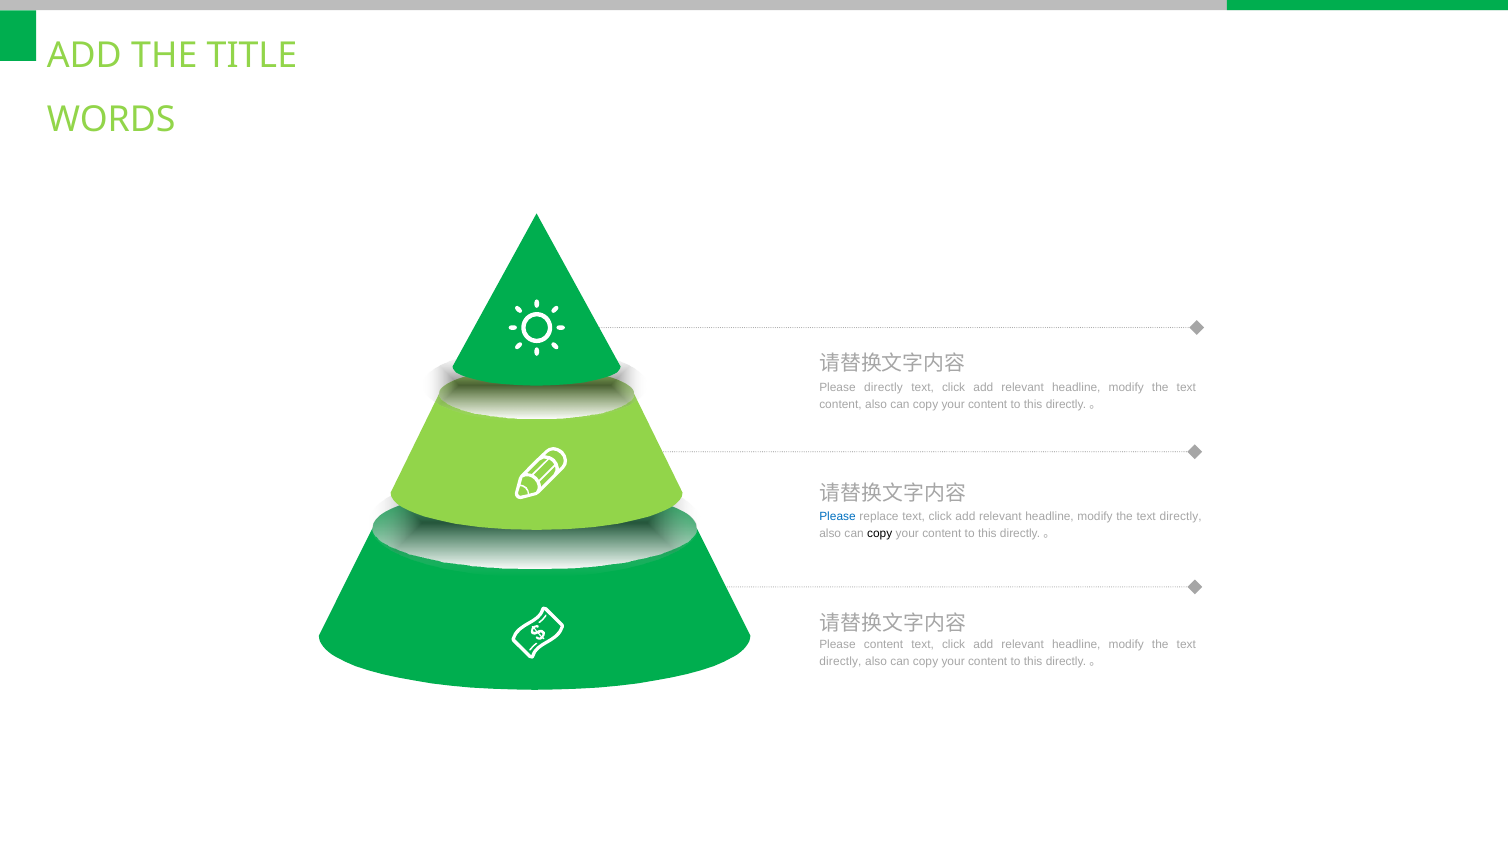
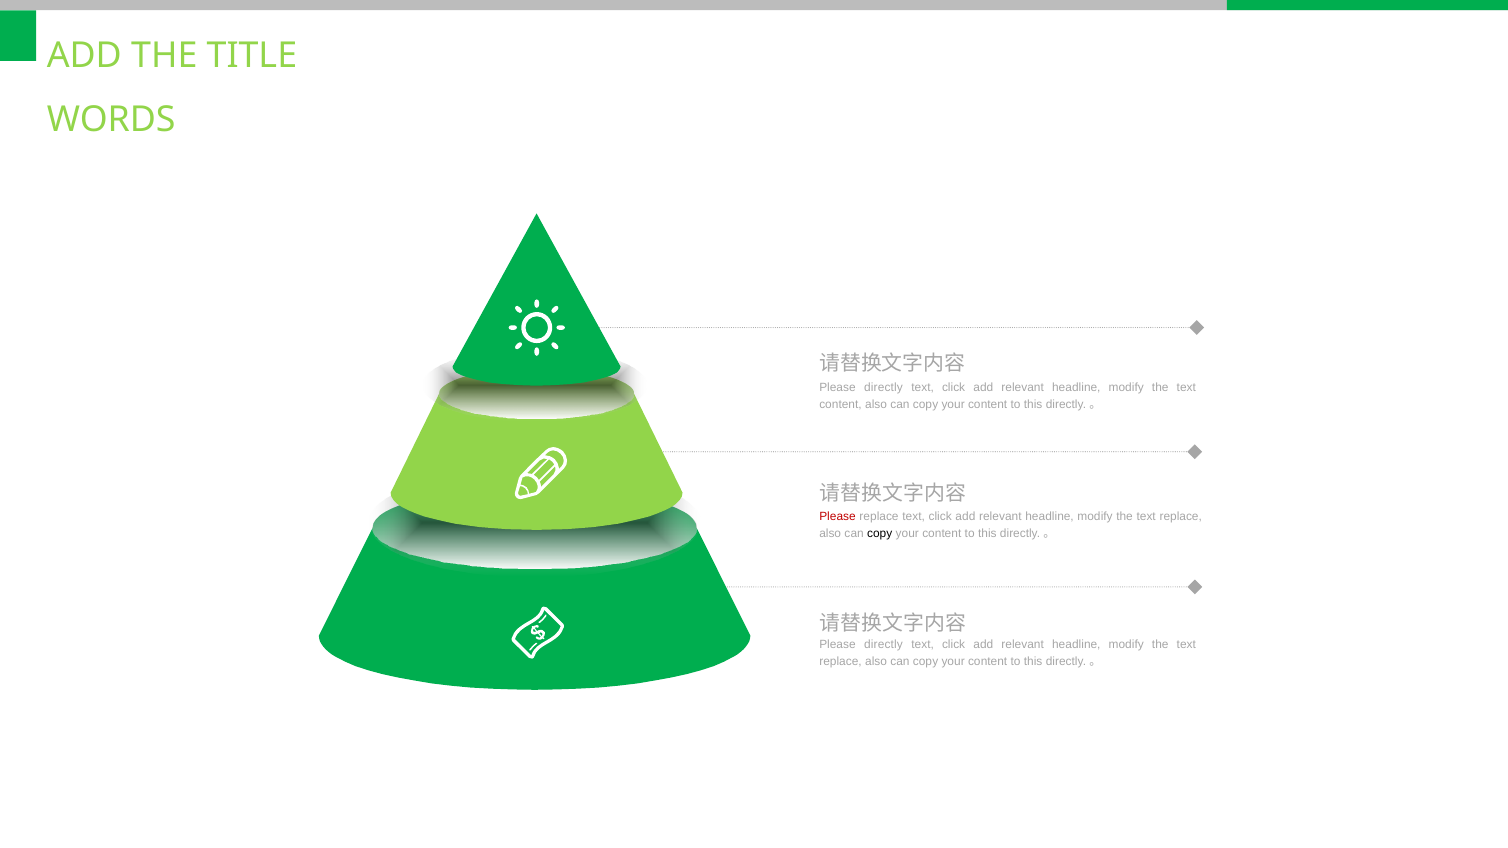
Please colour: blue -> red (837, 516)
directly: directly -> replace (1181, 516)
content: content -> directly (883, 645)
directly: directly -> replace (841, 662)
